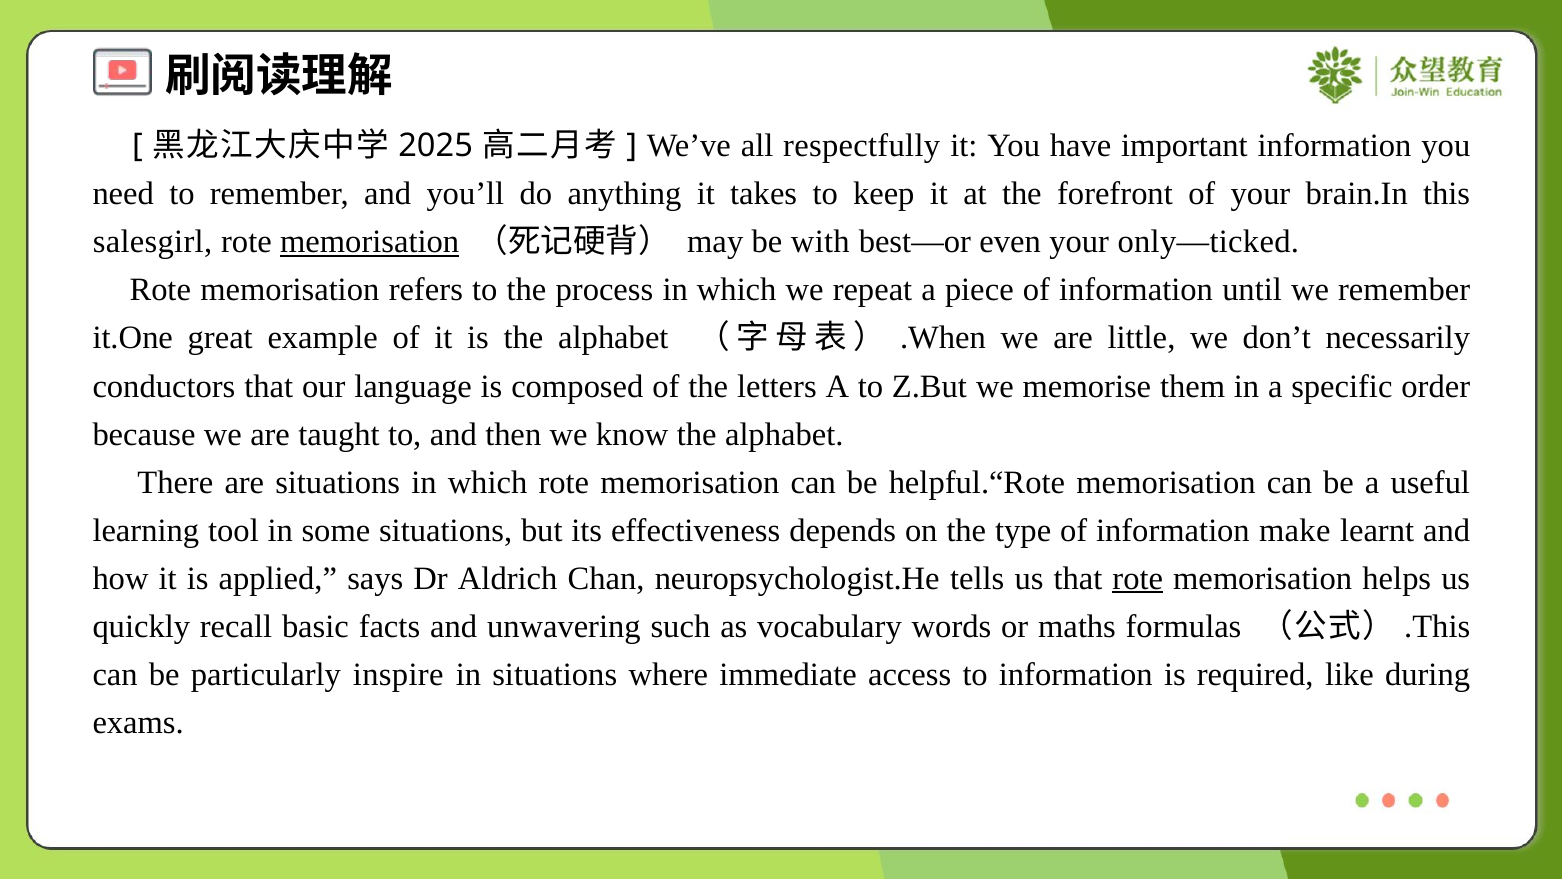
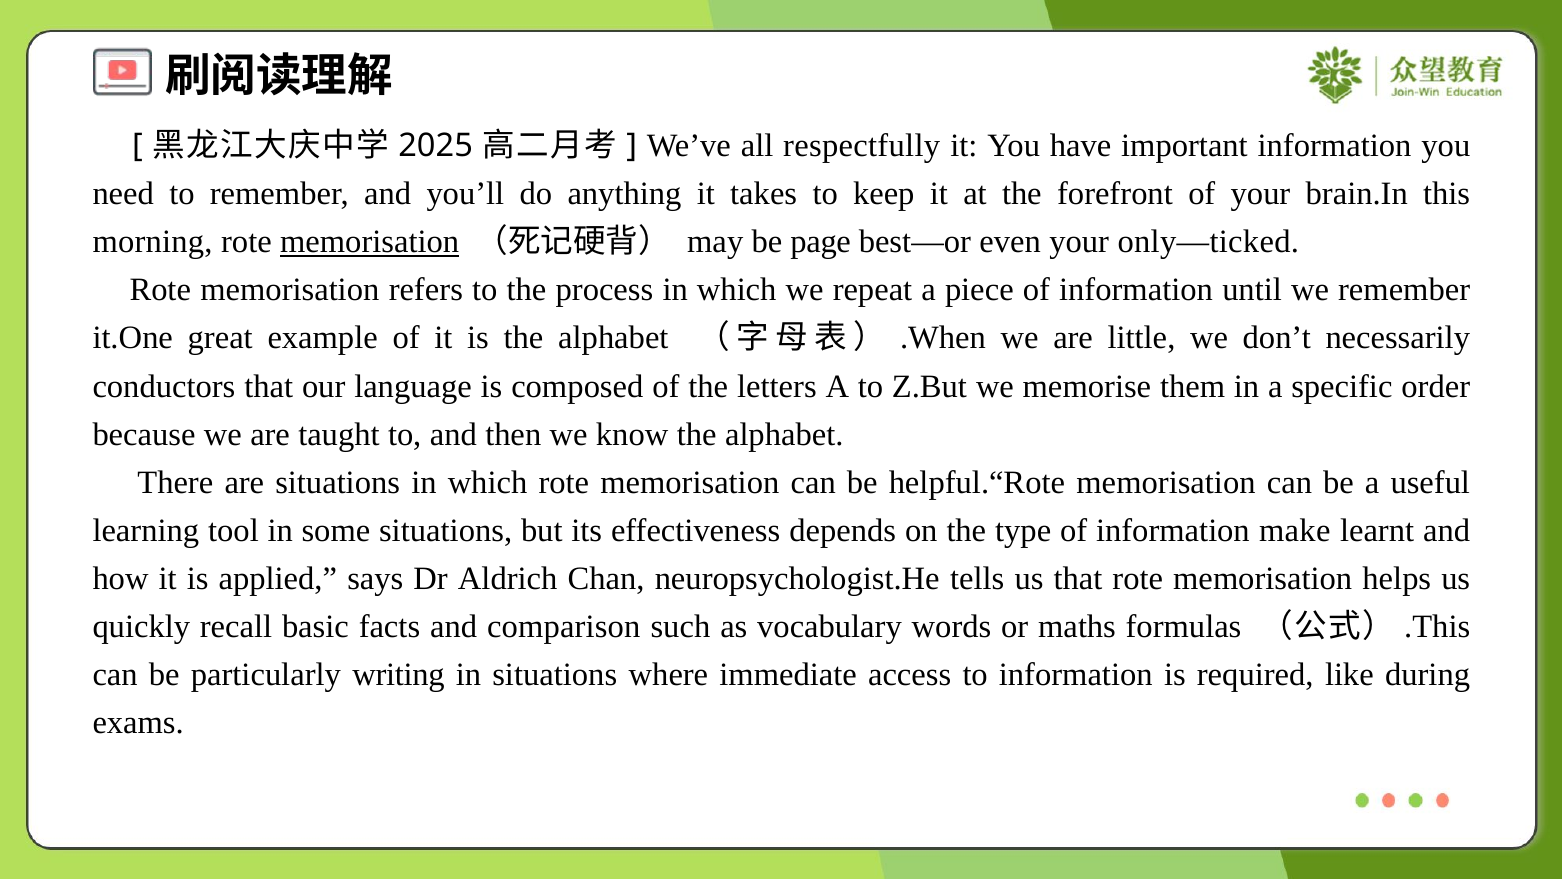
salesgirl: salesgirl -> morning (153, 242)
with: with -> page (821, 242)
rote underline: present -> none (1138, 578)
unwavering: unwavering -> comparison (564, 626)
inspire: inspire -> writing (399, 674)
